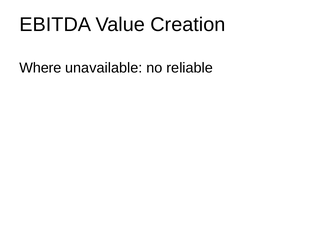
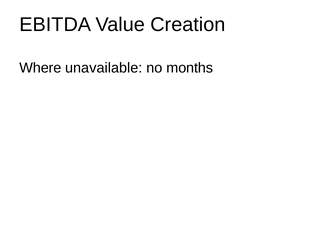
reliable: reliable -> months (190, 68)
